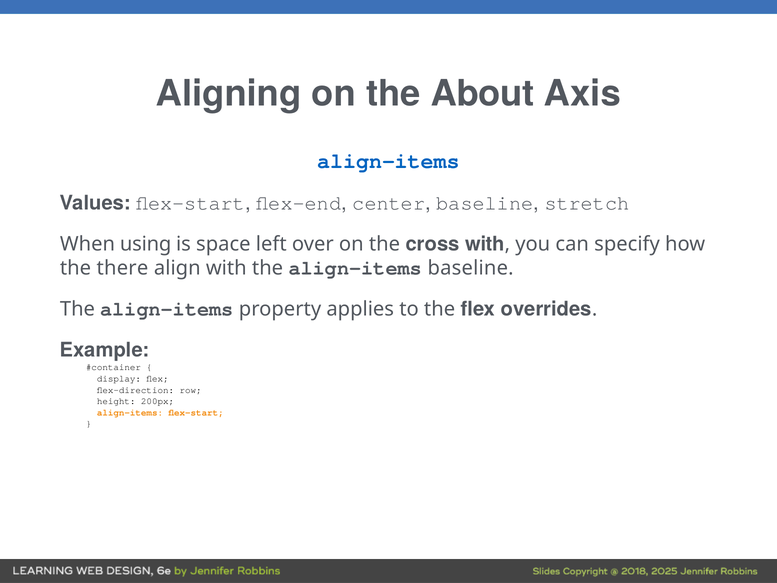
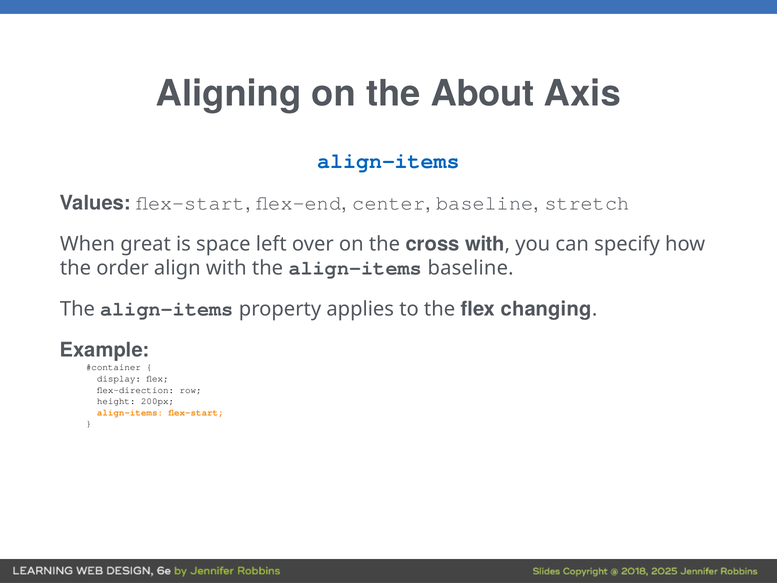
using: using -> great (146, 244)
there: there -> order (123, 268)
overrides: overrides -> changing (546, 309)
